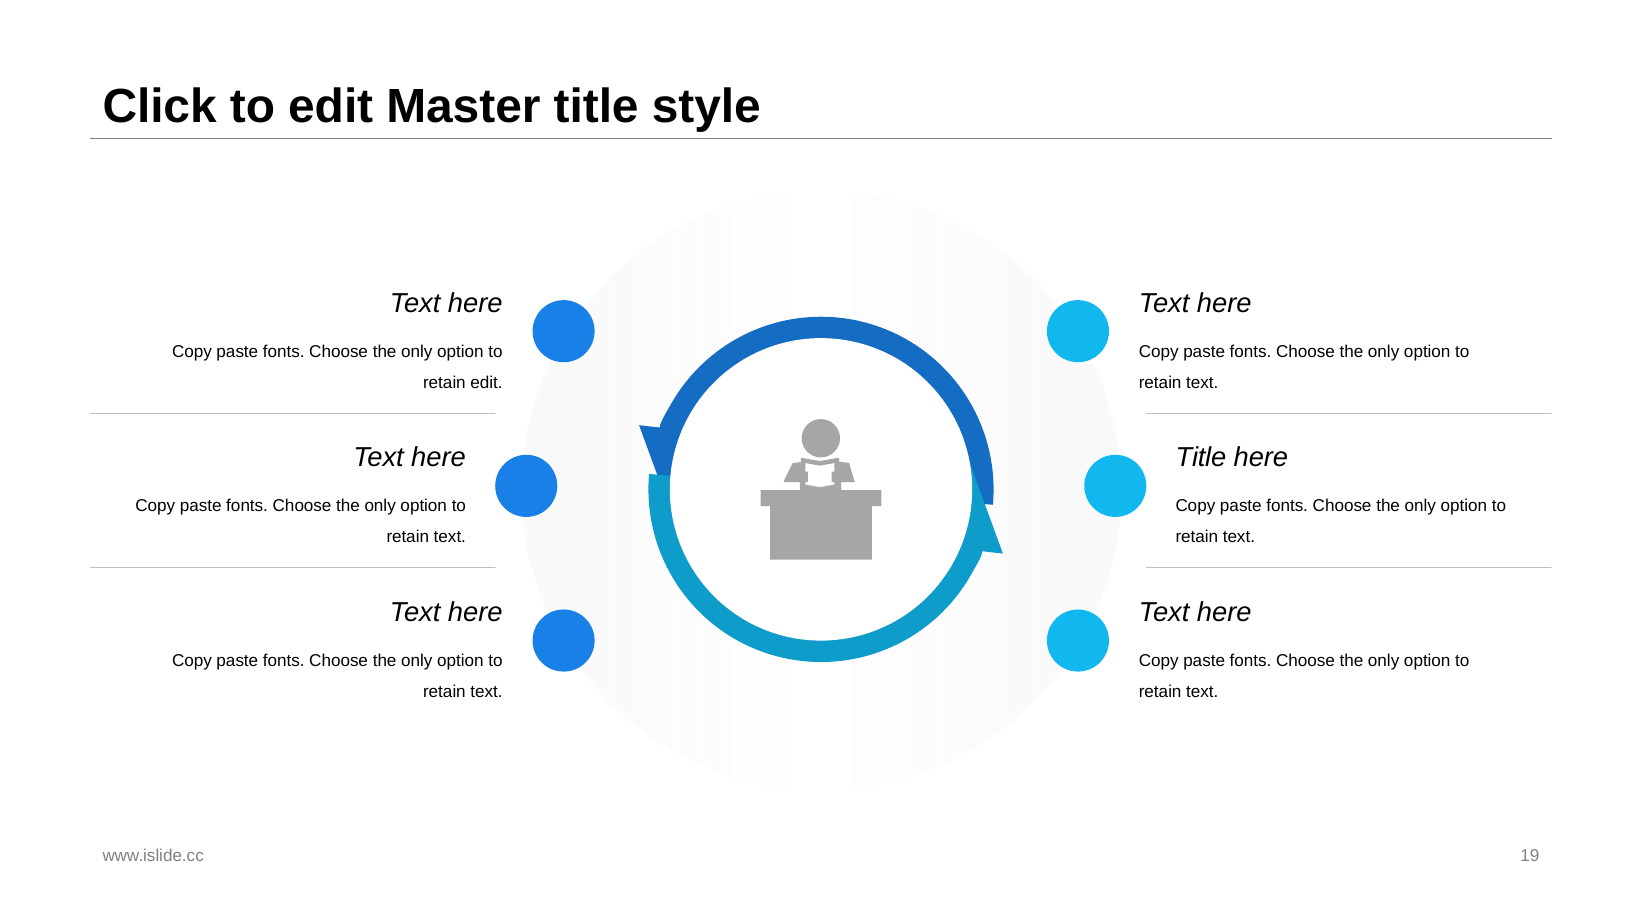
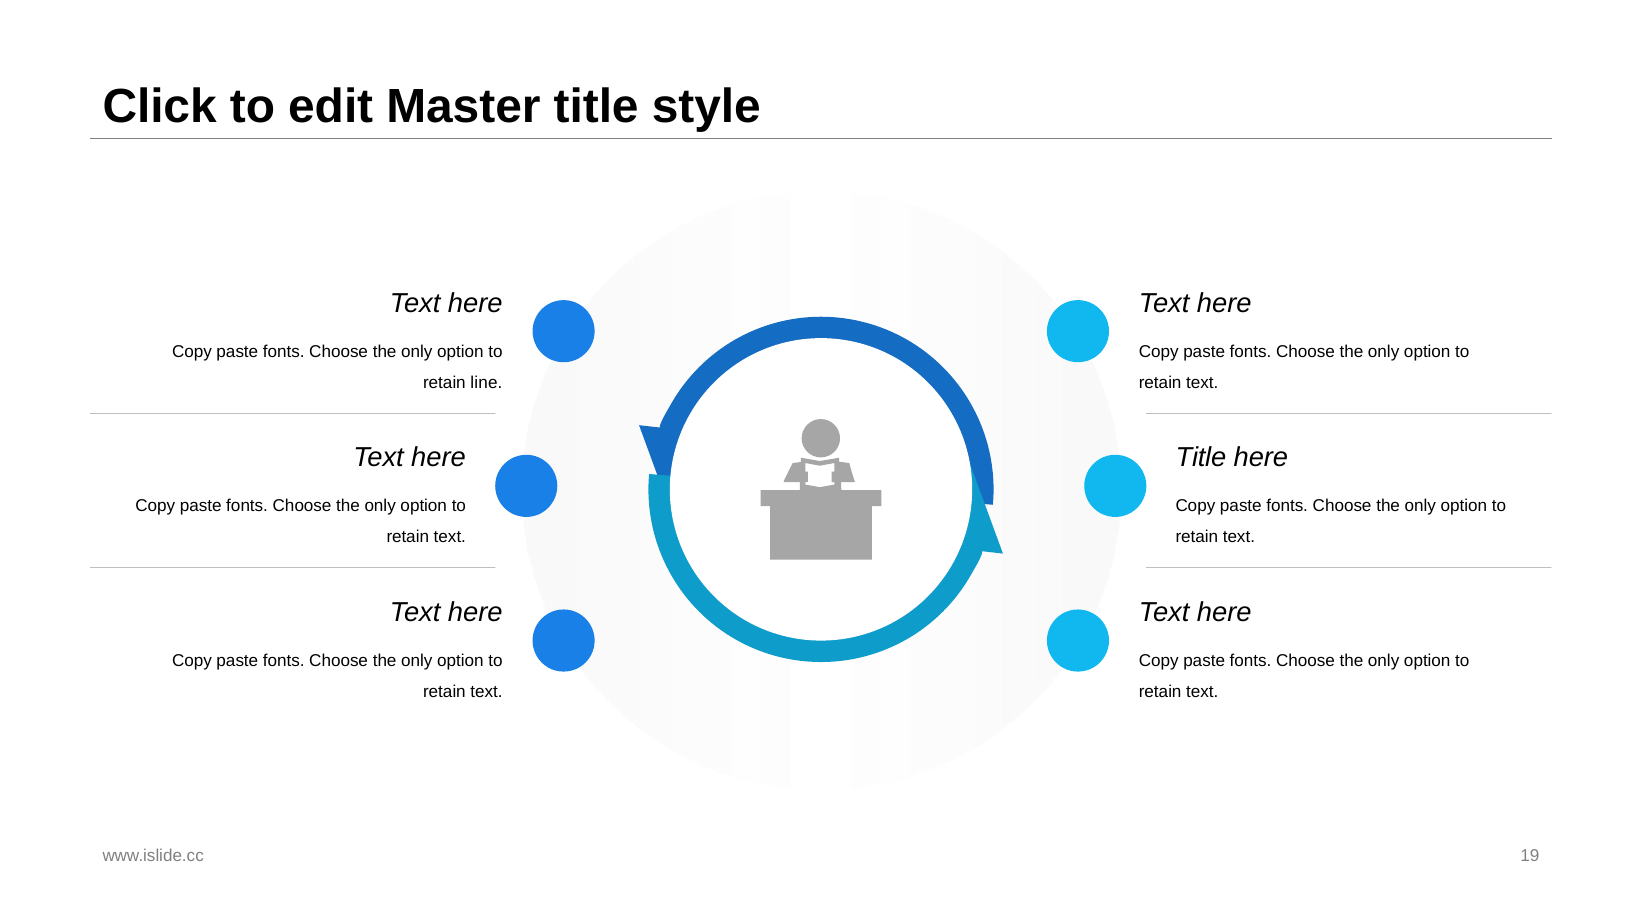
retain edit: edit -> line (486, 382)
